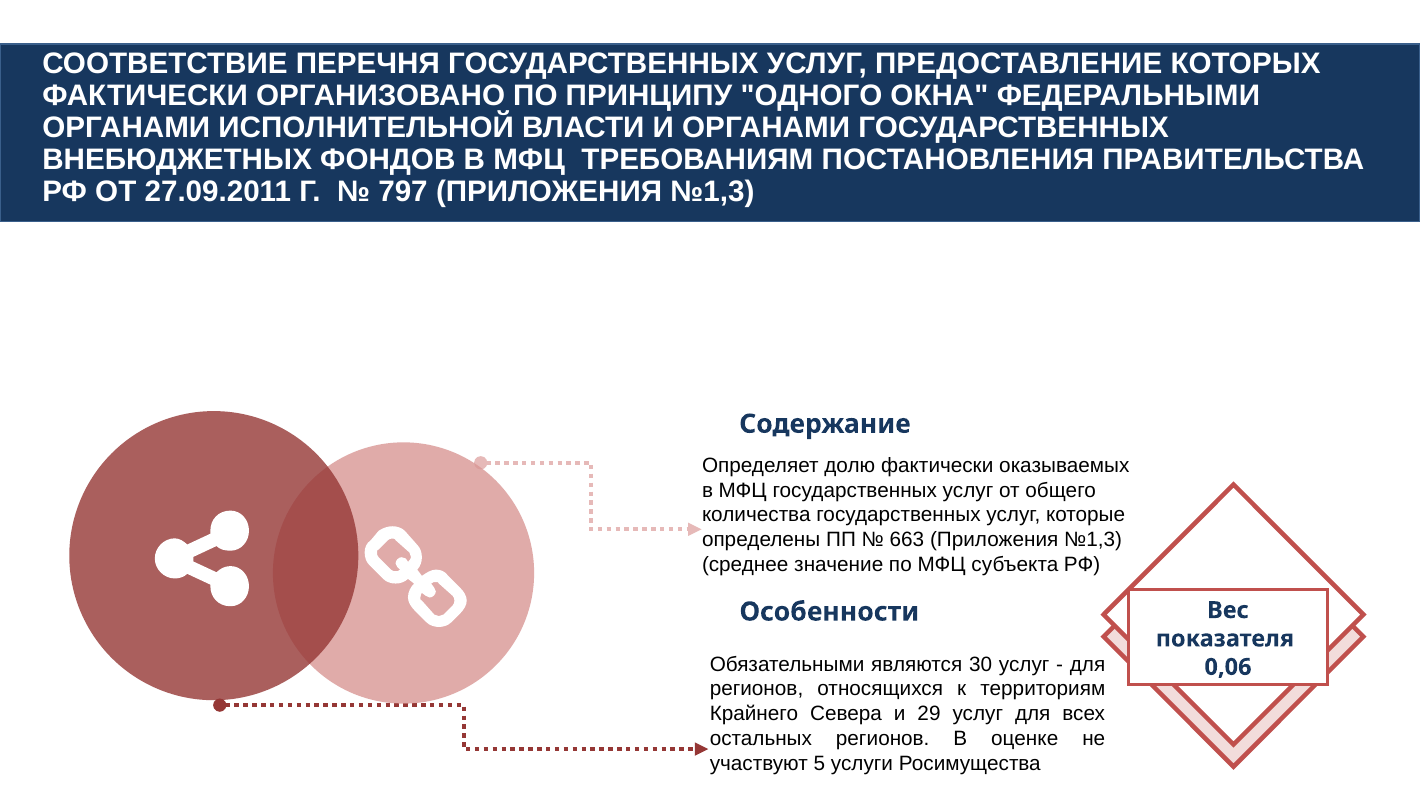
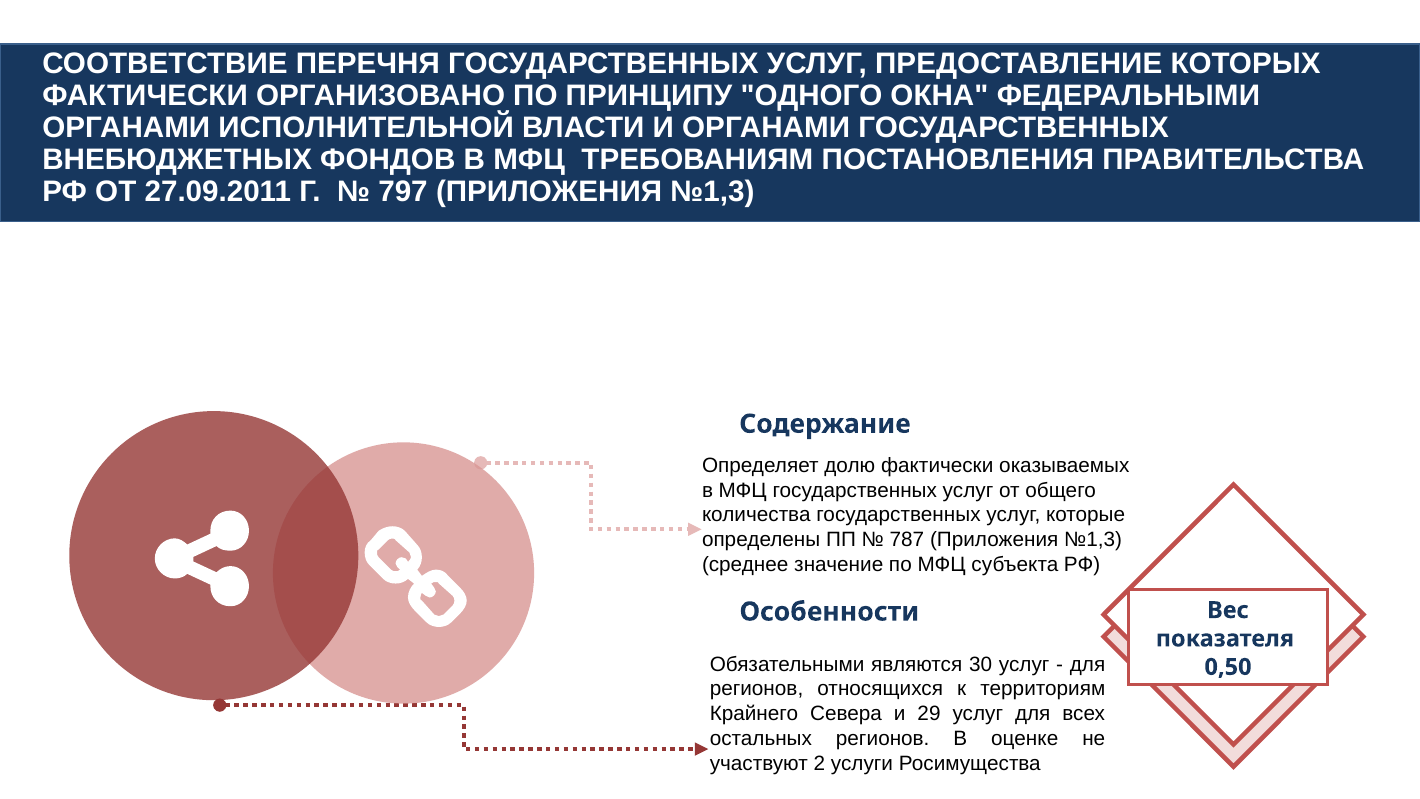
663: 663 -> 787 (907, 540)
0,06: 0,06 -> 0,50 (1228, 667)
5: 5 -> 2 (819, 764)
